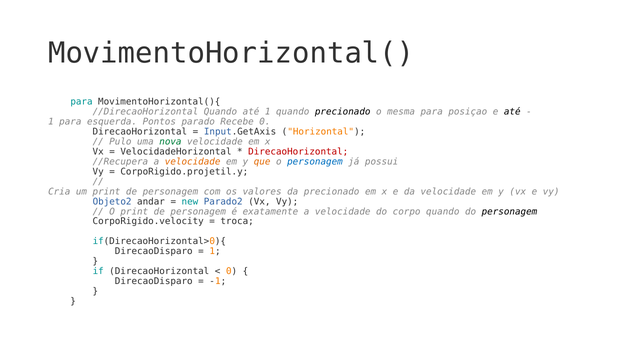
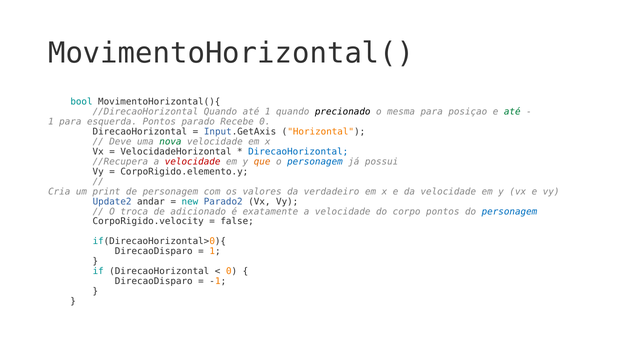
para: para -> bool (81, 102)
até colour: black -> green (512, 112)
Pulo: Pulo -> Deve (120, 142)
DirecaoHorizontal colour: red -> blue (298, 152)
velocidade colour: orange -> red (193, 162)
CorpoRigido.projetil.y: CorpoRigido.projetil.y -> CorpoRigido.elemento.y (184, 172)
da precionado: precionado -> verdadeiro (332, 192)
Objeto2: Objeto2 -> Update2 (112, 202)
O print: print -> troca (134, 212)
personagem: personagem -> adicionado (198, 212)
corpo quando: quando -> pontos (443, 212)
personagem colour: black -> blue (509, 212)
troca: troca -> false (237, 222)
